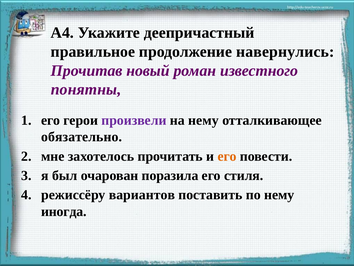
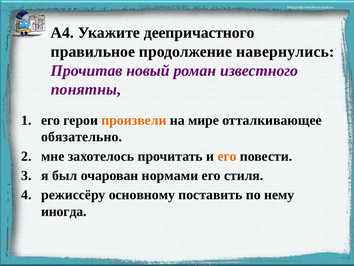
деепричастный: деепричастный -> деепричастного (199, 33)
произвели colour: purple -> orange (134, 120)
на нему: нему -> мире (203, 120)
поразила: поразила -> нормами (170, 175)
вариантов: вариантов -> основному (142, 195)
